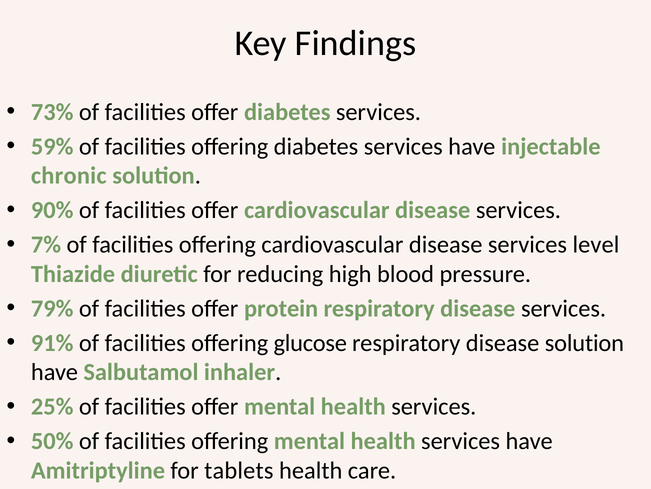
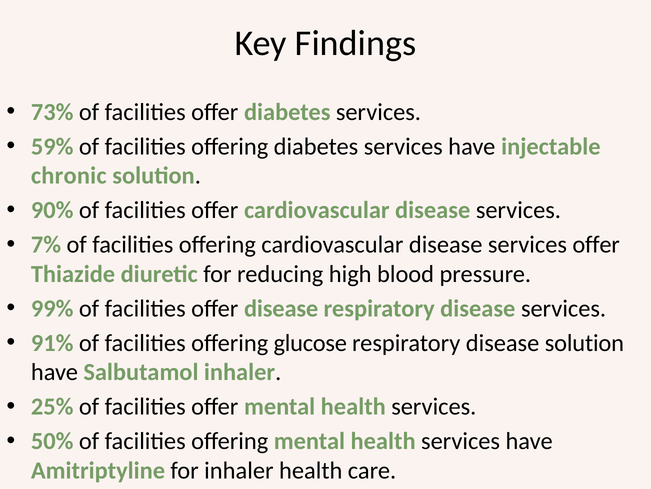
services level: level -> offer (596, 244)
79%: 79% -> 99% (52, 308)
offer protein: protein -> disease (281, 308)
for tablets: tablets -> inhaler (239, 470)
